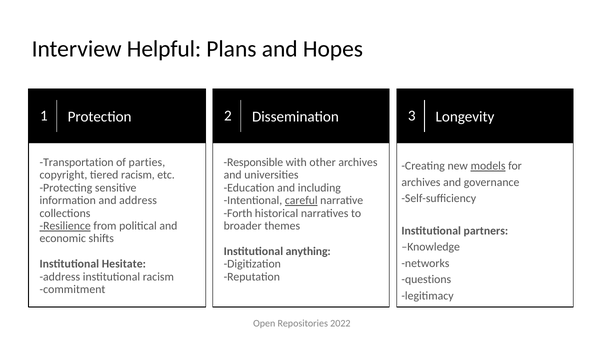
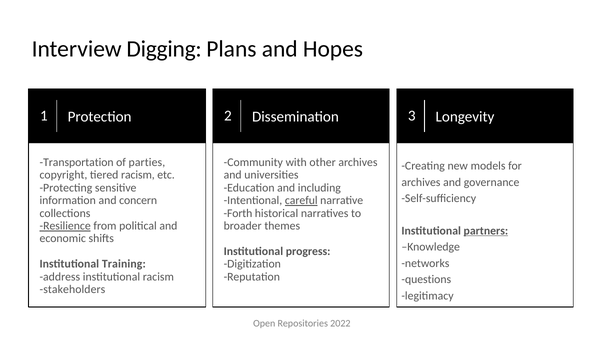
Helpful: Helpful -> Digging (164, 49)
Responsible: Responsible -> Community (253, 162)
models underline: present -> none (488, 166)
and address: address -> concern (138, 200)
partners underline: none -> present (486, 231)
anything: anything -> progress (308, 251)
Hesitate: Hesitate -> Training (124, 264)
commitment: commitment -> stakeholders (72, 289)
